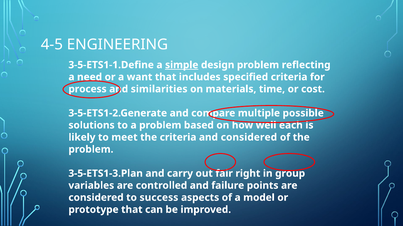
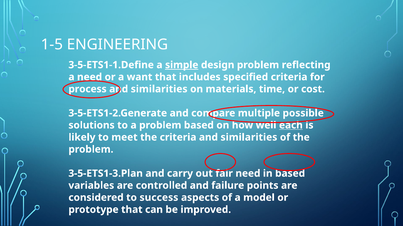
4-5: 4-5 -> 1-5 (52, 45)
each underline: none -> present (291, 126)
criteria and considered: considered -> similarities (249, 138)
fair right: right -> need (248, 174)
in group: group -> based (290, 174)
